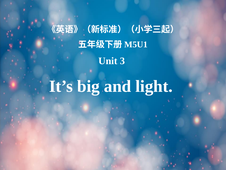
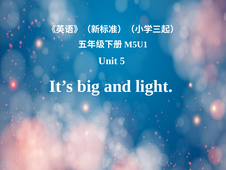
3: 3 -> 5 (122, 61)
